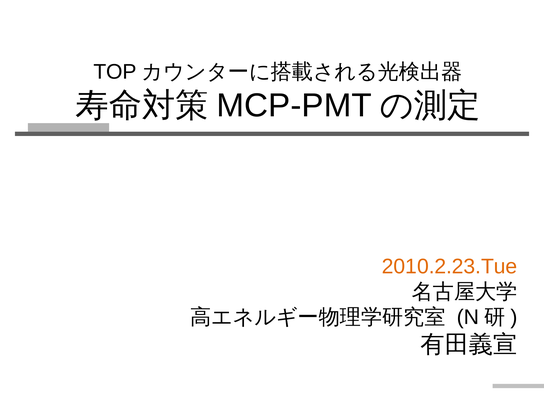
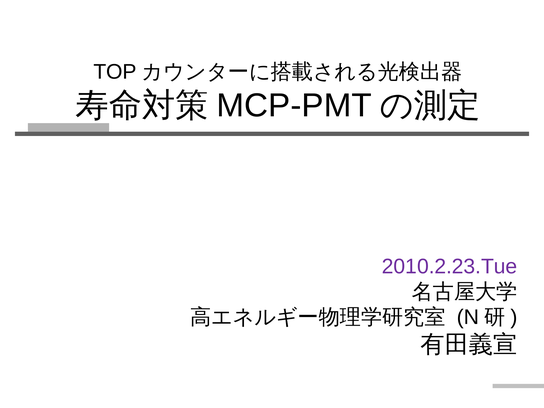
2010.2.23.Tue colour: orange -> purple (450, 266)
